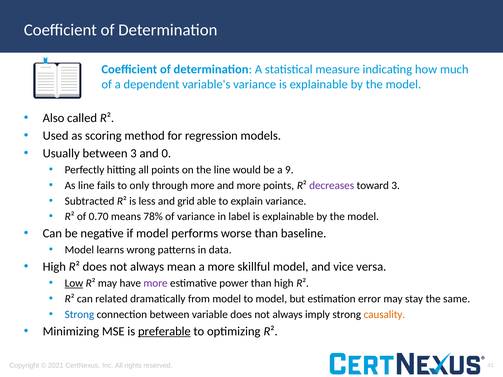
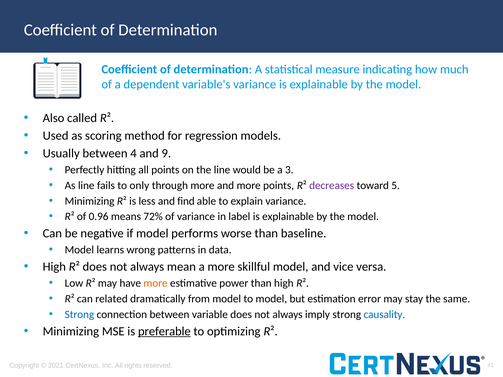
between 3: 3 -> 4 (133, 153)
0: 0 -> 9 (166, 153)
9: 9 -> 3 (289, 170)
toward 3: 3 -> 5 (396, 185)
Subtracted: Subtracted -> Minimizing (90, 201)
grid: grid -> find (186, 201)
0.70: 0.70 -> 0.96 (99, 217)
78%: 78% -> 72% (153, 217)
Low underline: present -> none (74, 283)
more colour: purple -> orange (156, 283)
causality colour: orange -> blue (384, 315)
